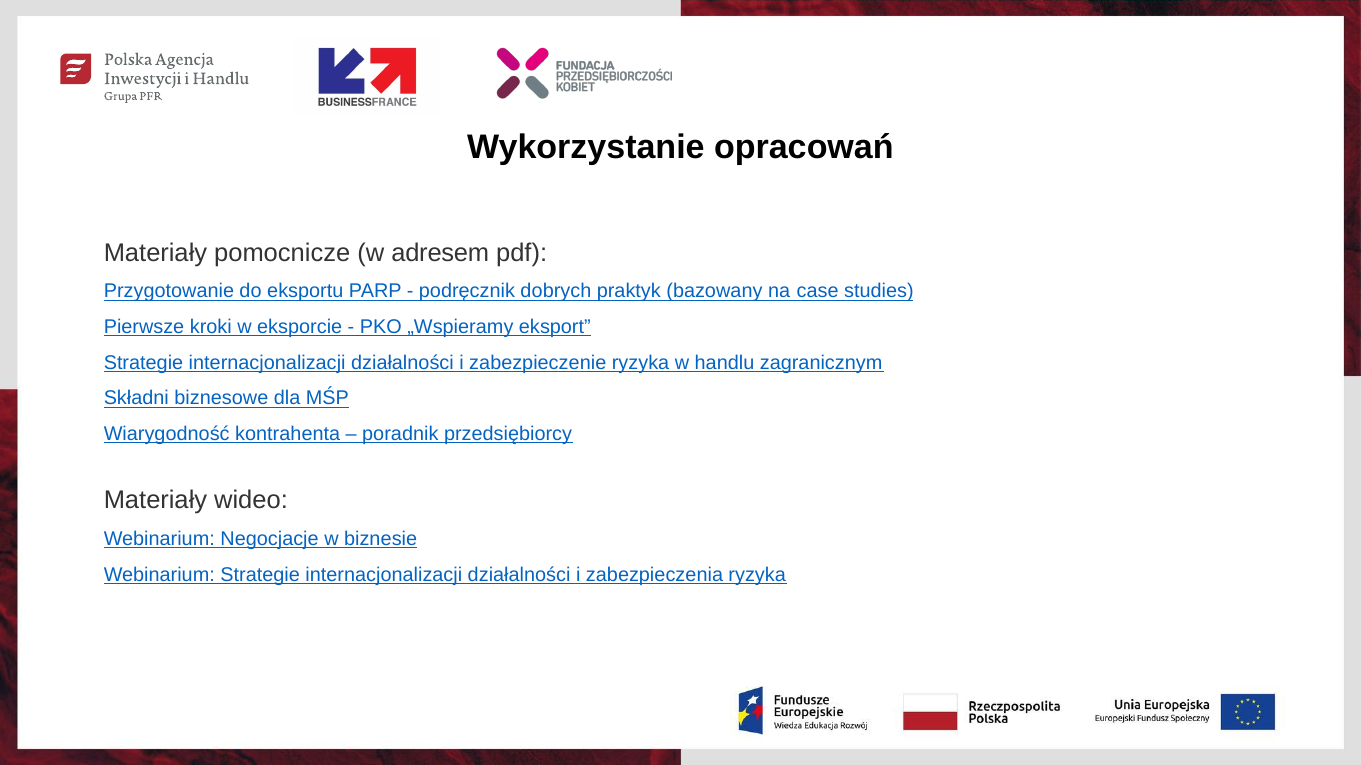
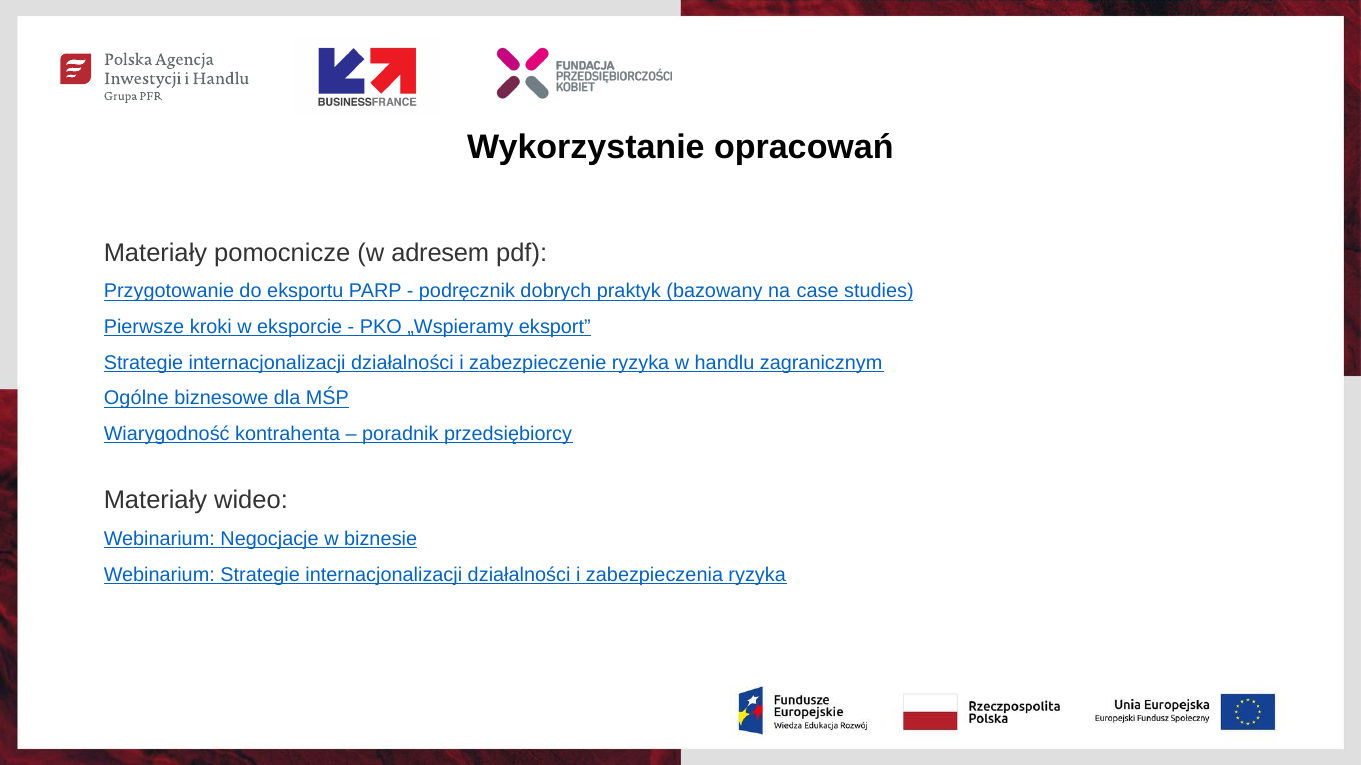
Składni: Składni -> Ogólne (136, 399)
